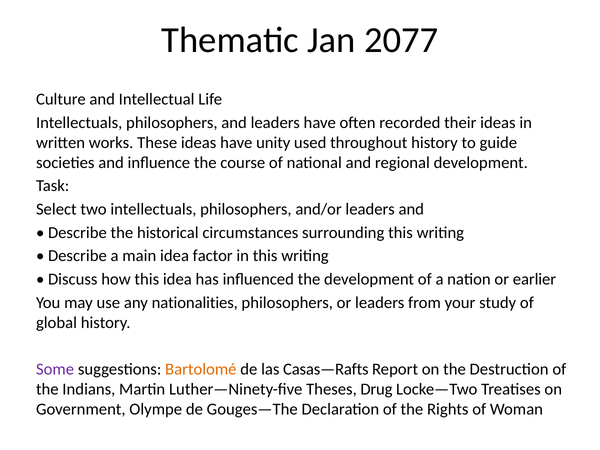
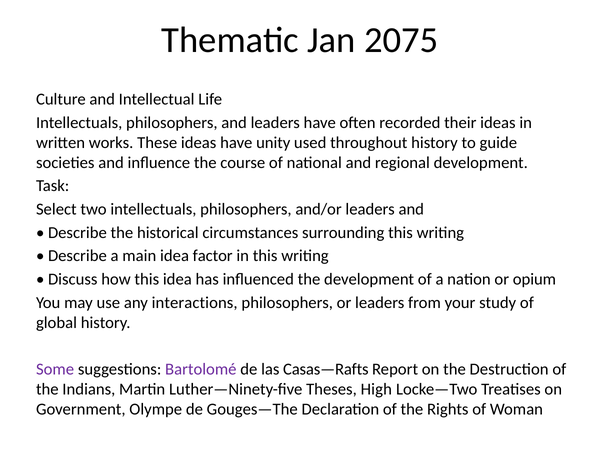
2077: 2077 -> 2075 (401, 40)
earlier: earlier -> opium (534, 279)
nationalities: nationalities -> interactions (195, 303)
Bartolomé colour: orange -> purple (201, 369)
Drug: Drug -> High (376, 389)
